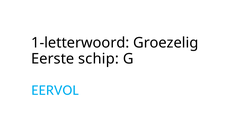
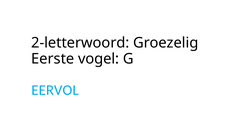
1-letterwoord: 1-letterwoord -> 2-letterwoord (80, 43)
schip: schip -> vogel (99, 59)
